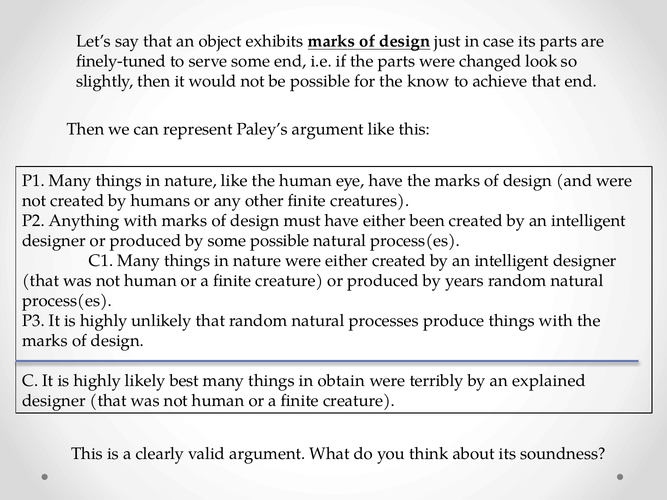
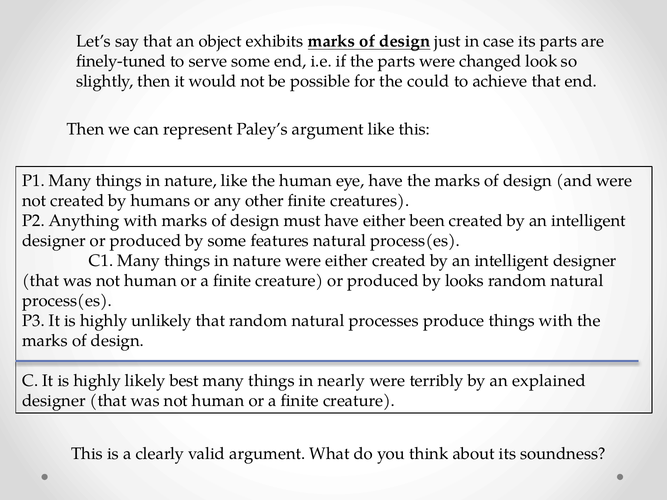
know: know -> could (428, 81)
some possible: possible -> features (280, 241)
years: years -> looks (465, 281)
obtain: obtain -> nearly (341, 381)
